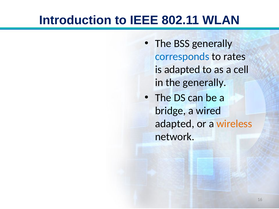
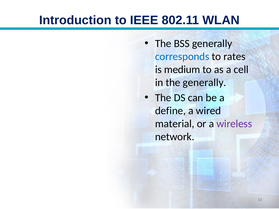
is adapted: adapted -> medium (182, 70)
bridge: bridge -> define (170, 111)
adapted: adapted -> material (175, 124)
wireless colour: orange -> purple (234, 124)
